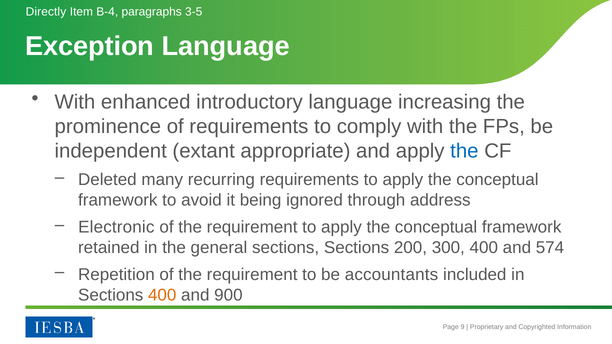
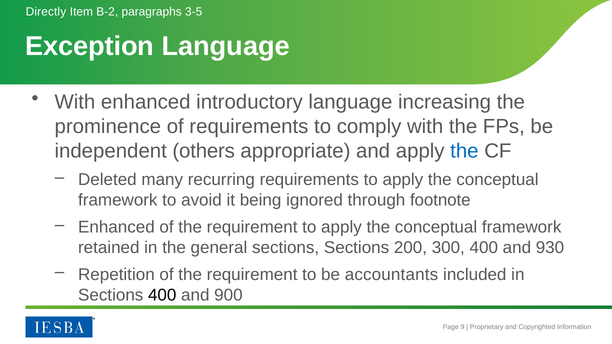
B-4: B-4 -> B-2 (107, 12)
extant: extant -> others (204, 151)
address: address -> footnote (440, 200)
Electronic: Electronic -> Enhanced (116, 227)
574: 574 -> 930 (550, 248)
400 colour: orange -> black (162, 295)
